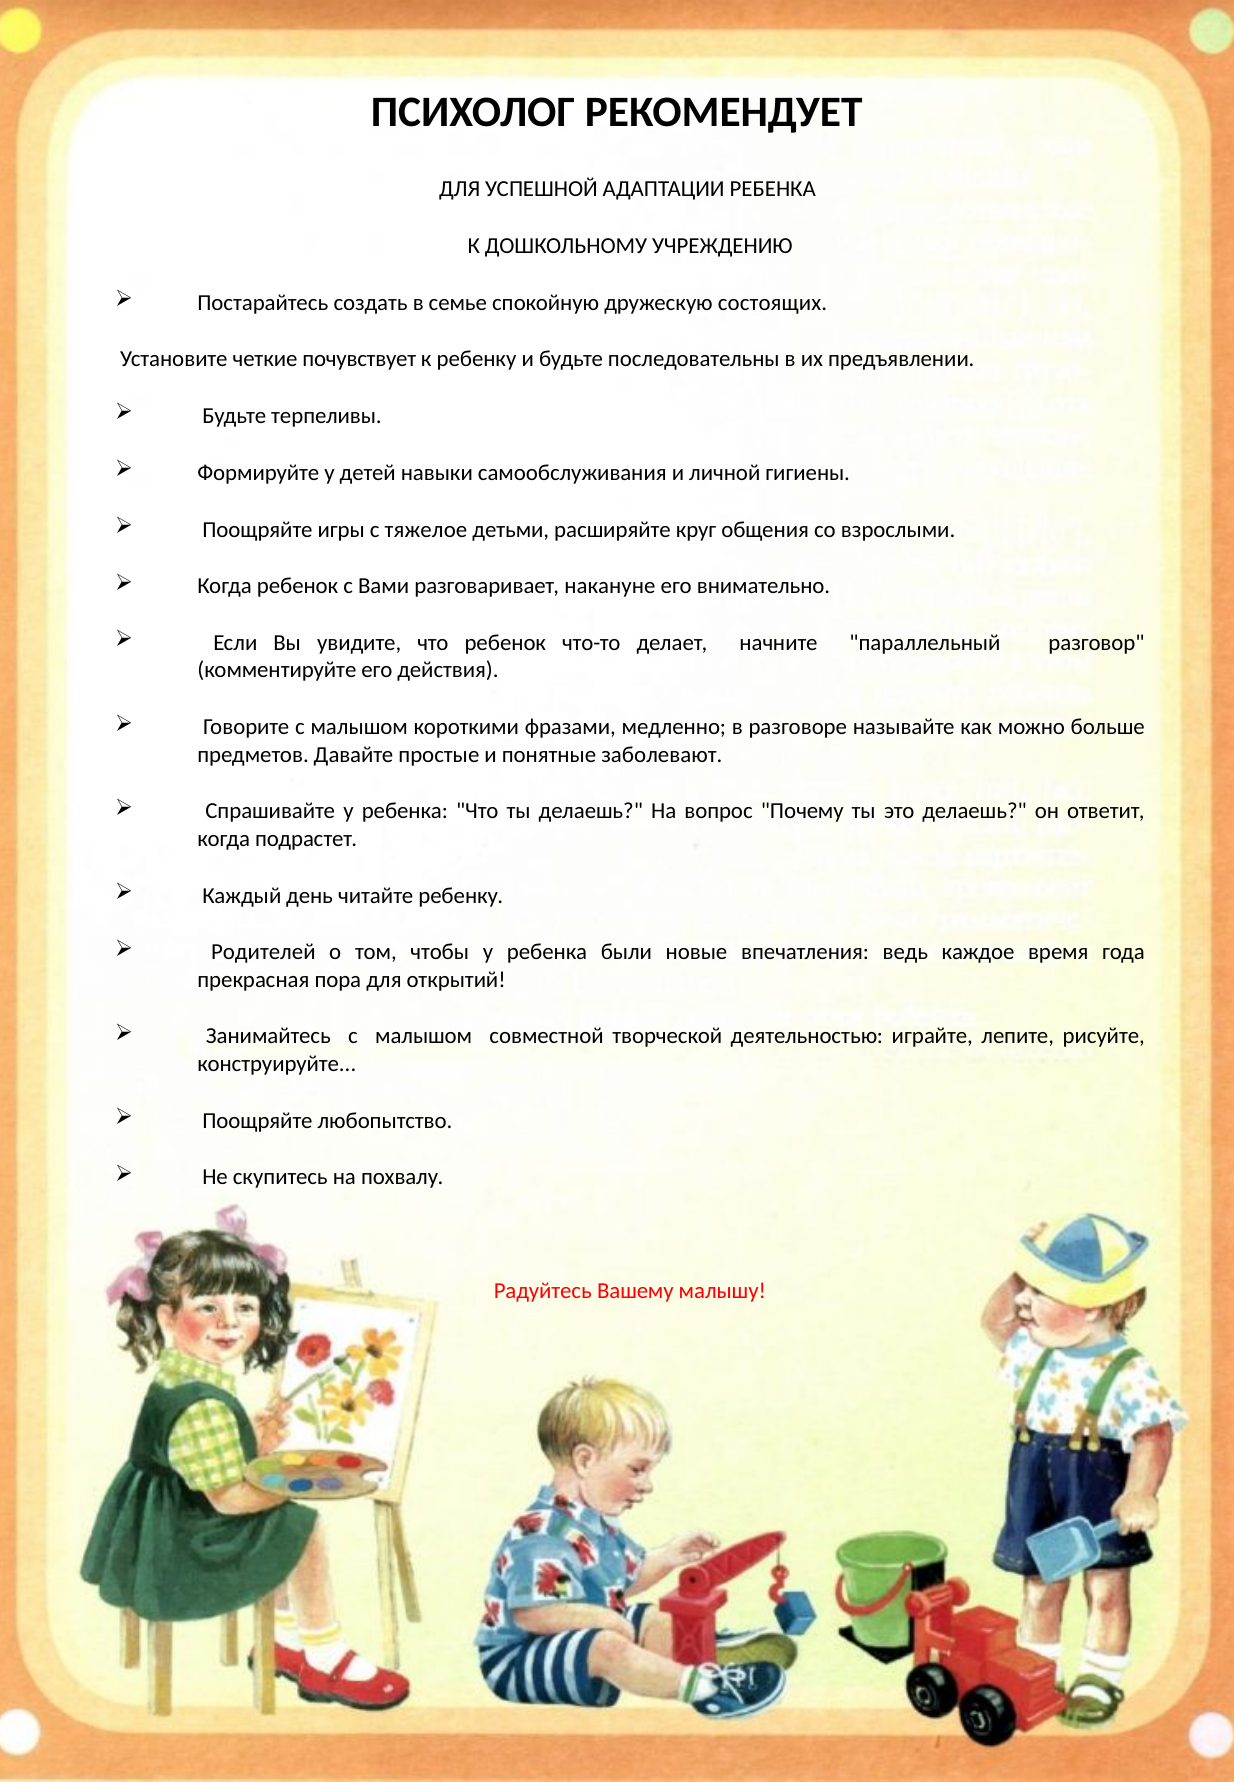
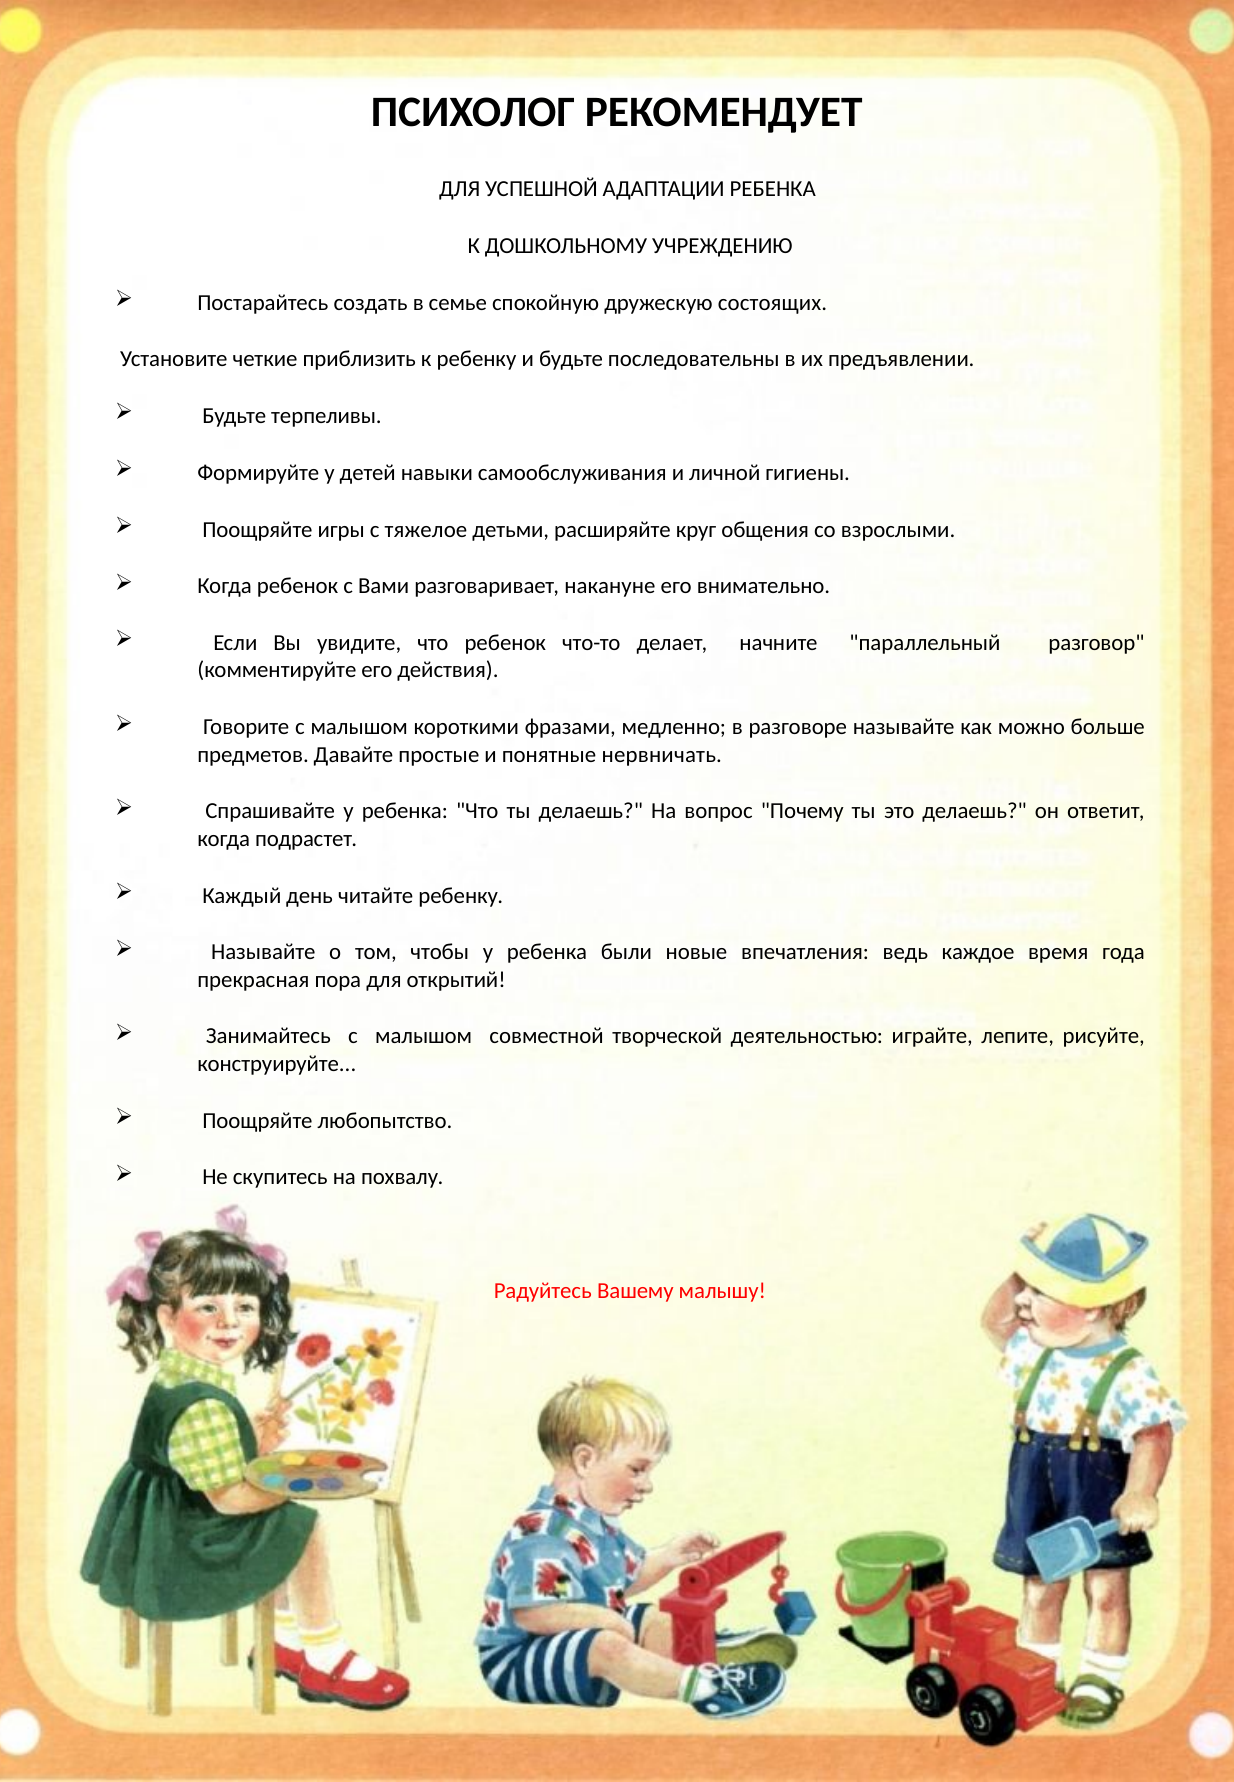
почувствует: почувствует -> приблизить (359, 359)
заболевают: заболевают -> нервничать (662, 755)
Родителей: Родителей -> Называйте (263, 953)
